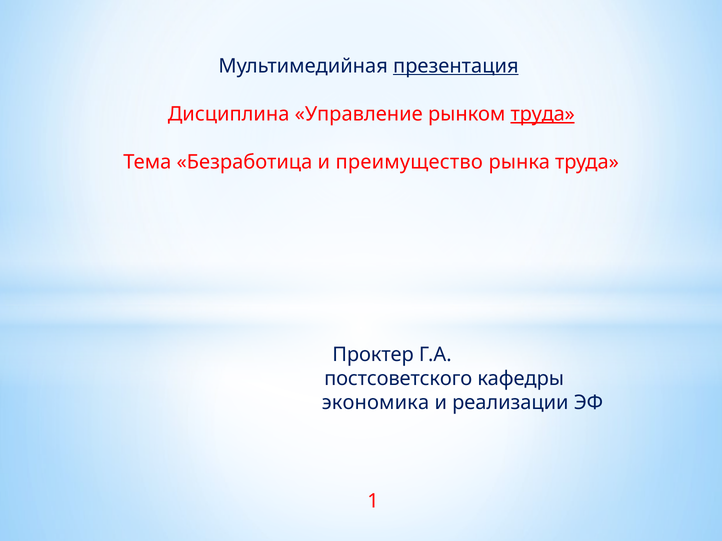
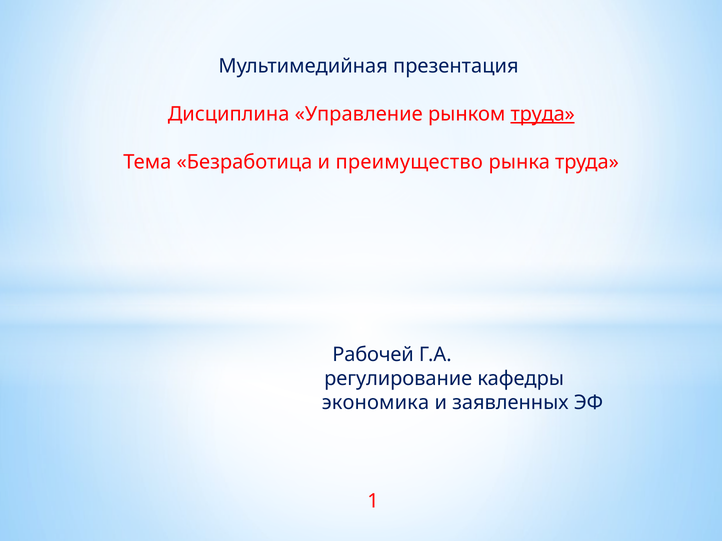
презентация underline: present -> none (456, 66)
Проктер: Проктер -> Рабочей (373, 355)
постсоветского: постсоветского -> регулирование (398, 379)
реализации: реализации -> заявленных (510, 403)
